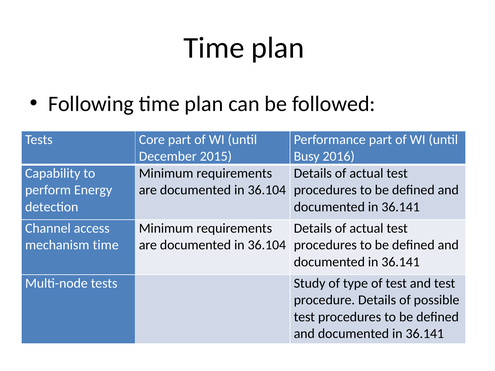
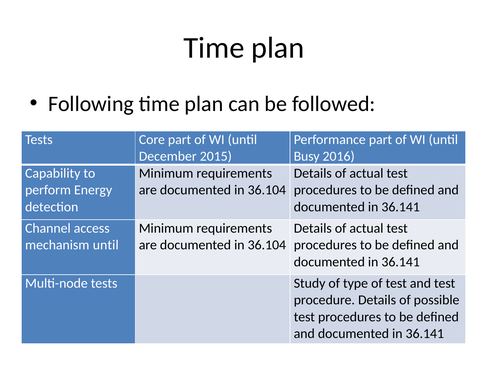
mechanism time: time -> until (106, 245)
